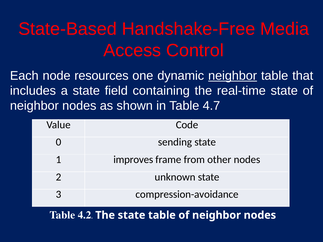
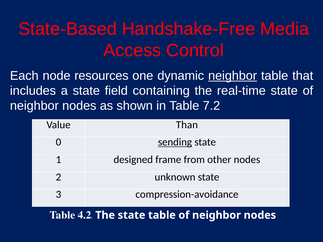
4.7: 4.7 -> 7.2 (211, 106)
Code: Code -> Than (187, 125)
sending underline: none -> present (175, 142)
improves: improves -> designed (133, 160)
